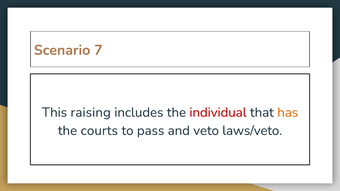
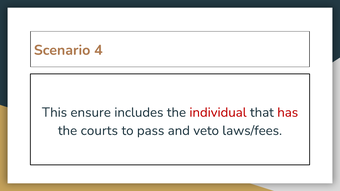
7: 7 -> 4 (98, 50)
raising: raising -> ensure (91, 113)
has colour: orange -> red (288, 113)
laws/veto: laws/veto -> laws/fees (252, 131)
